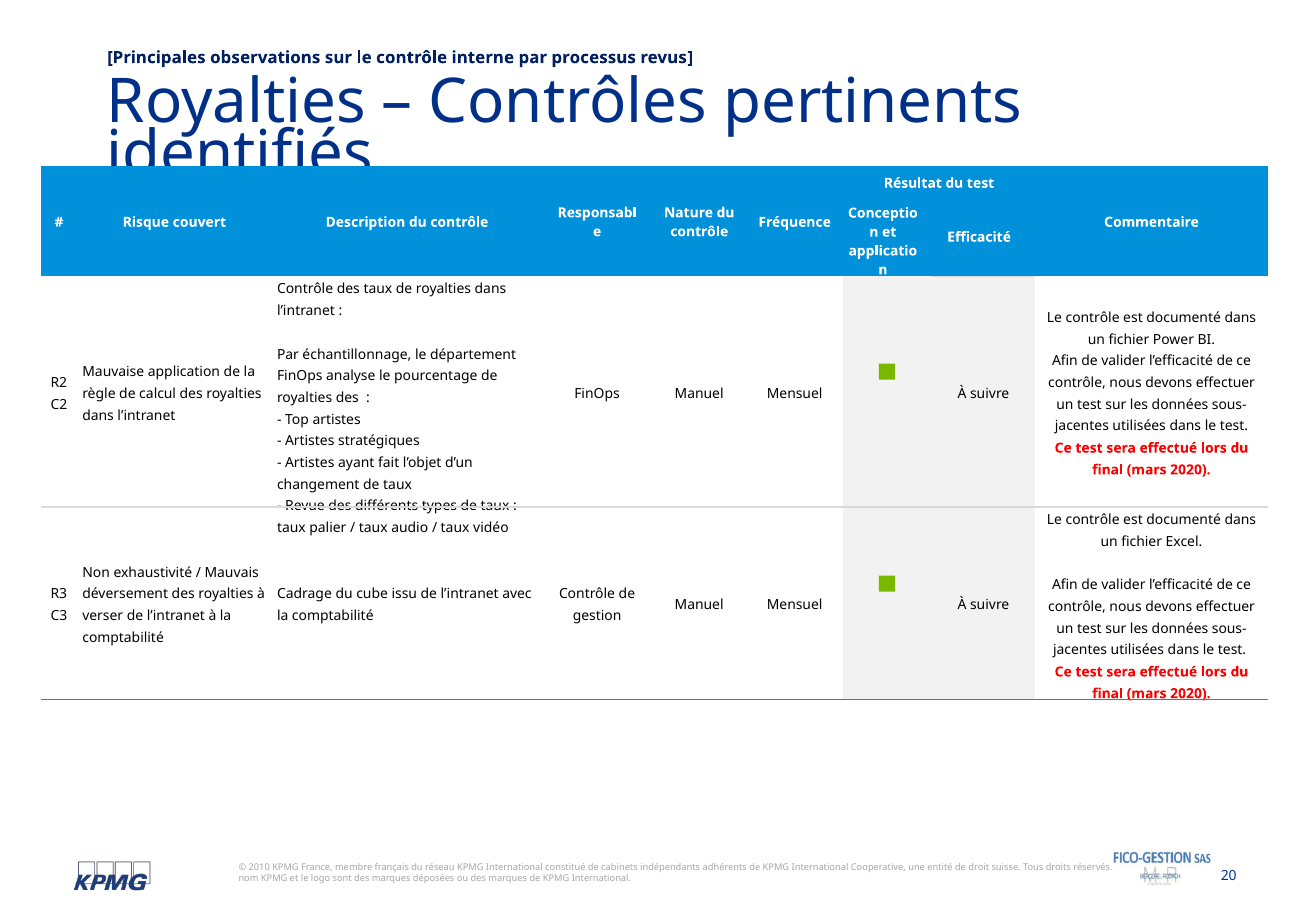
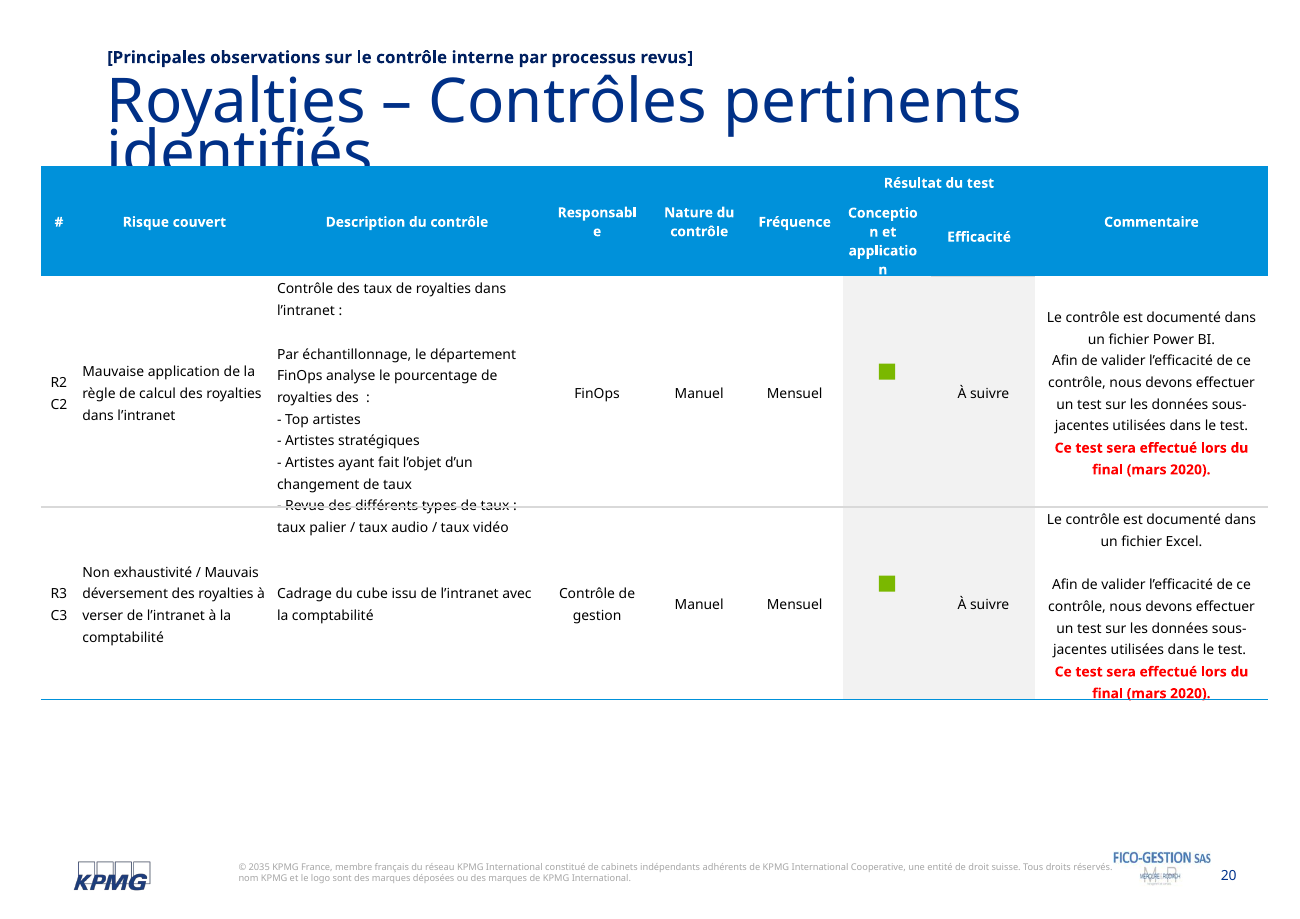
2010: 2010 -> 2035 (259, 867)
